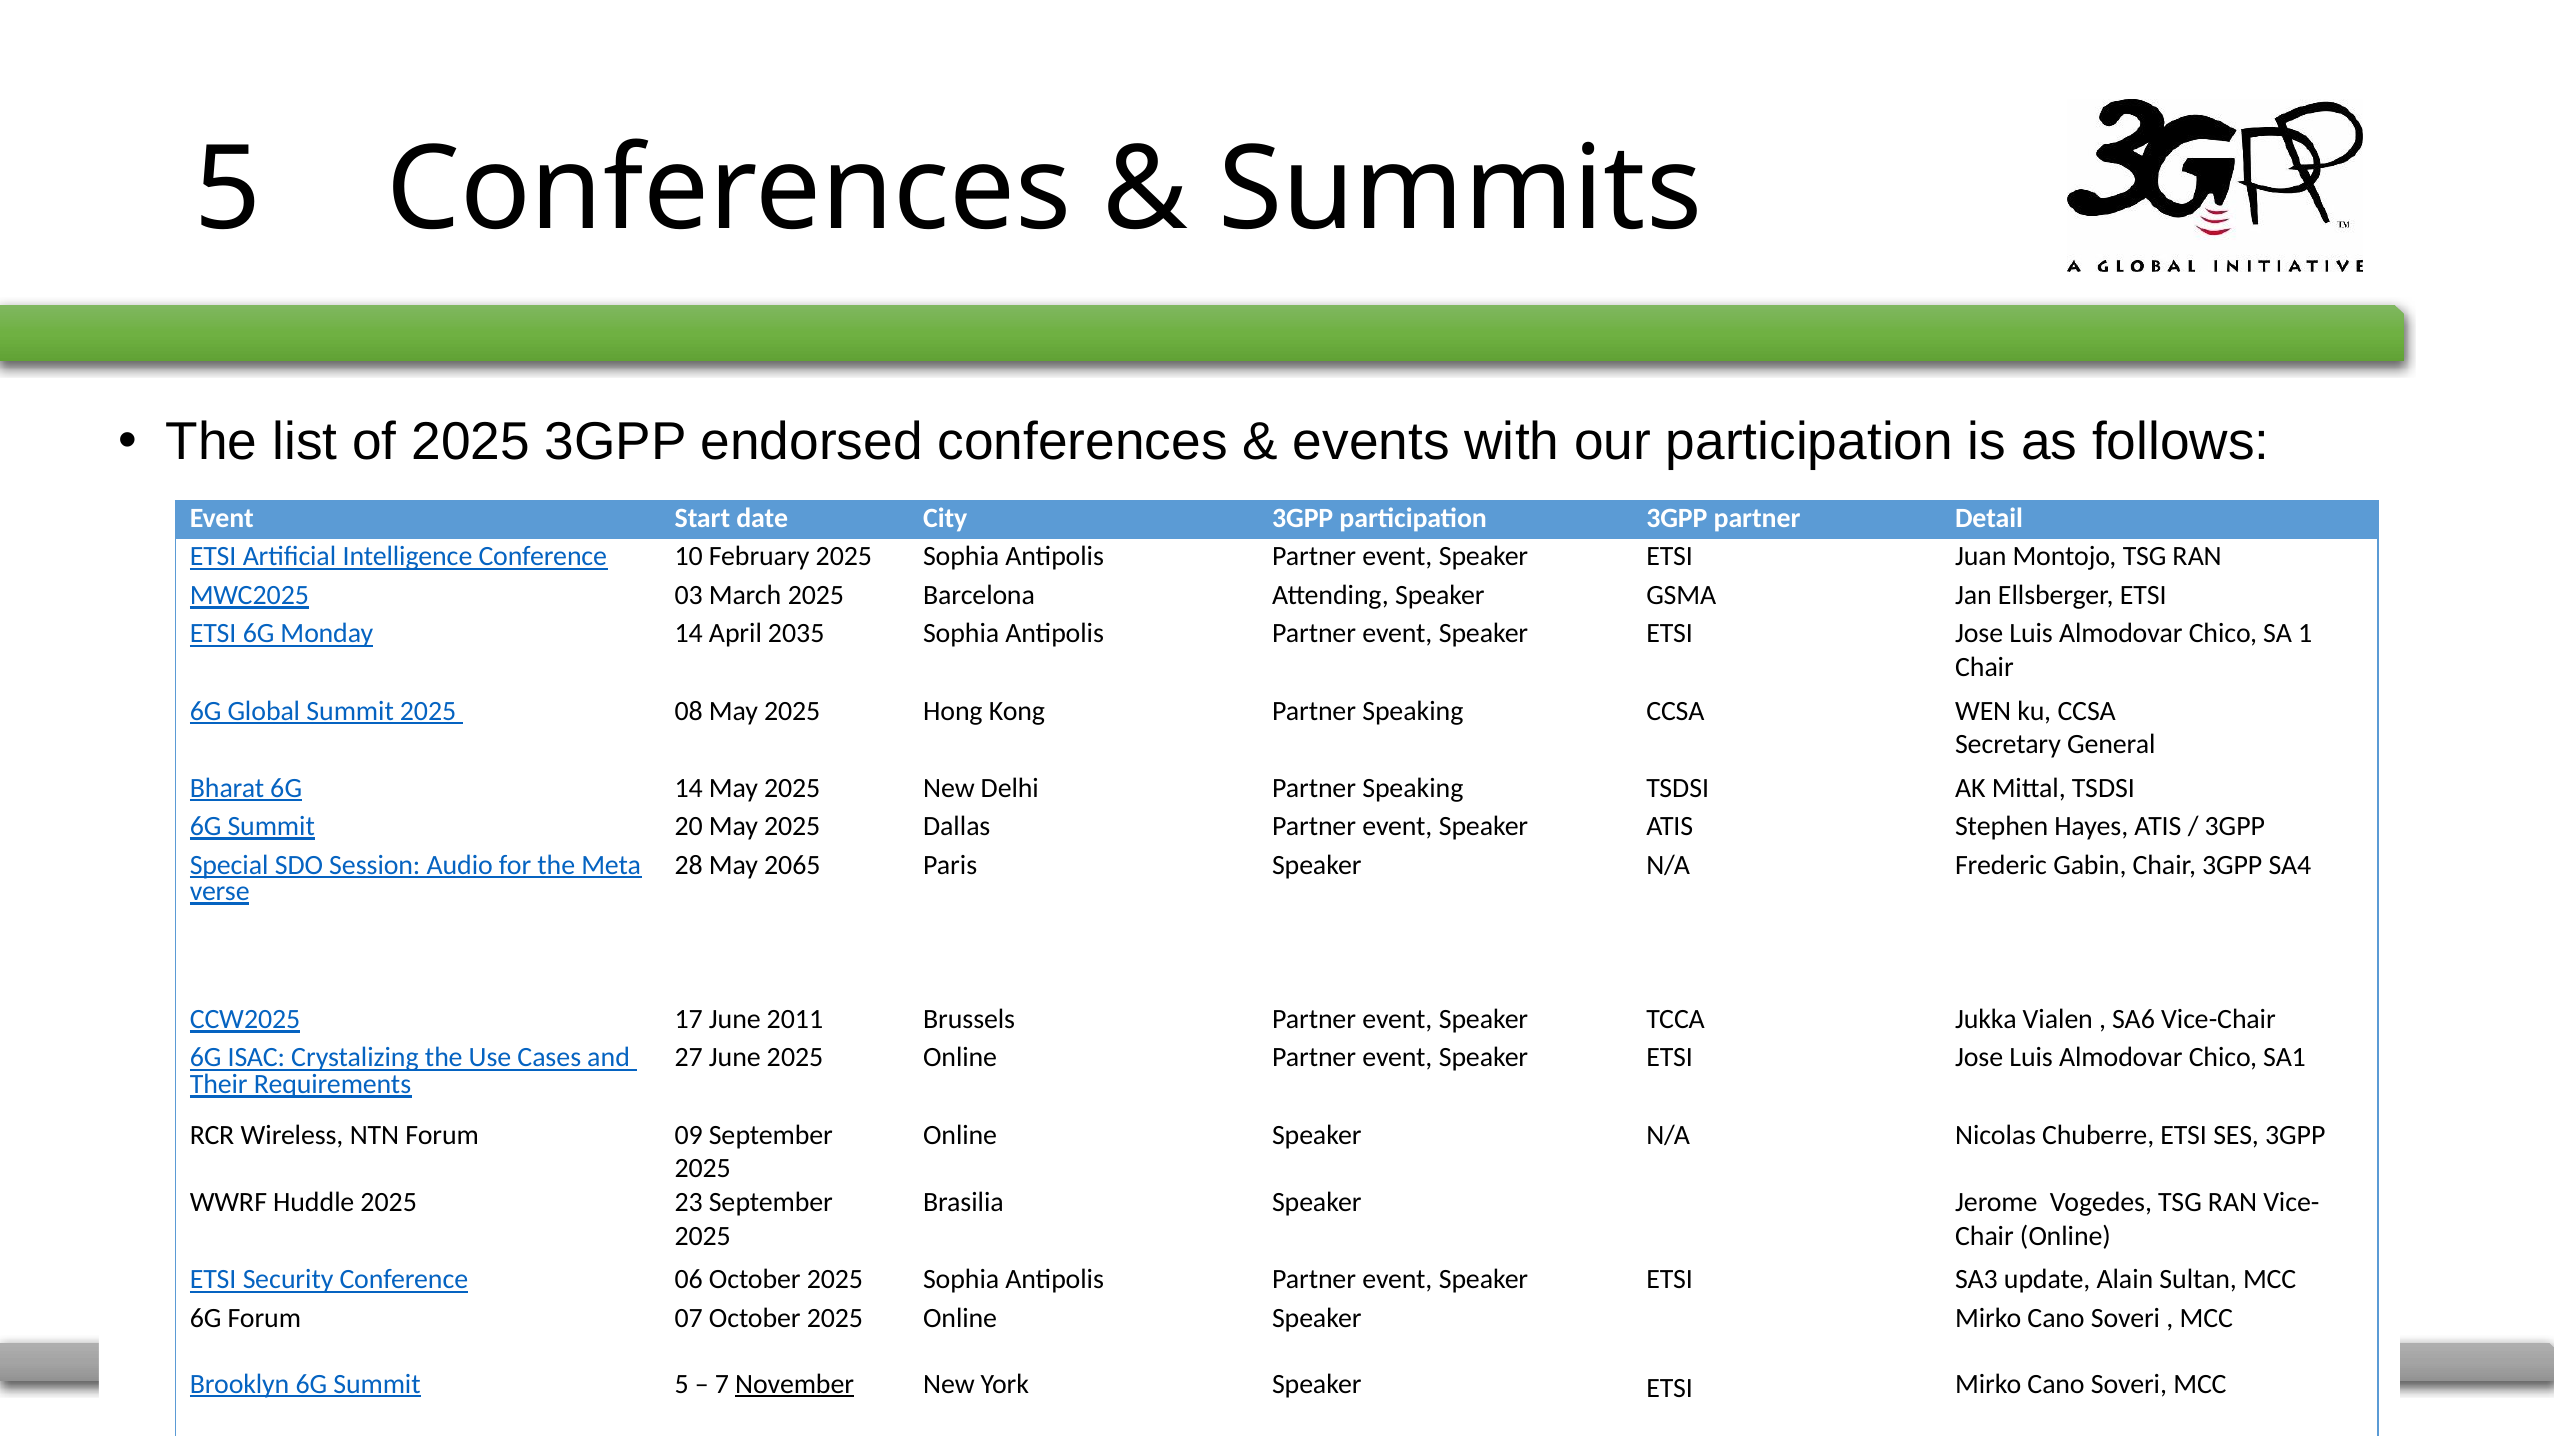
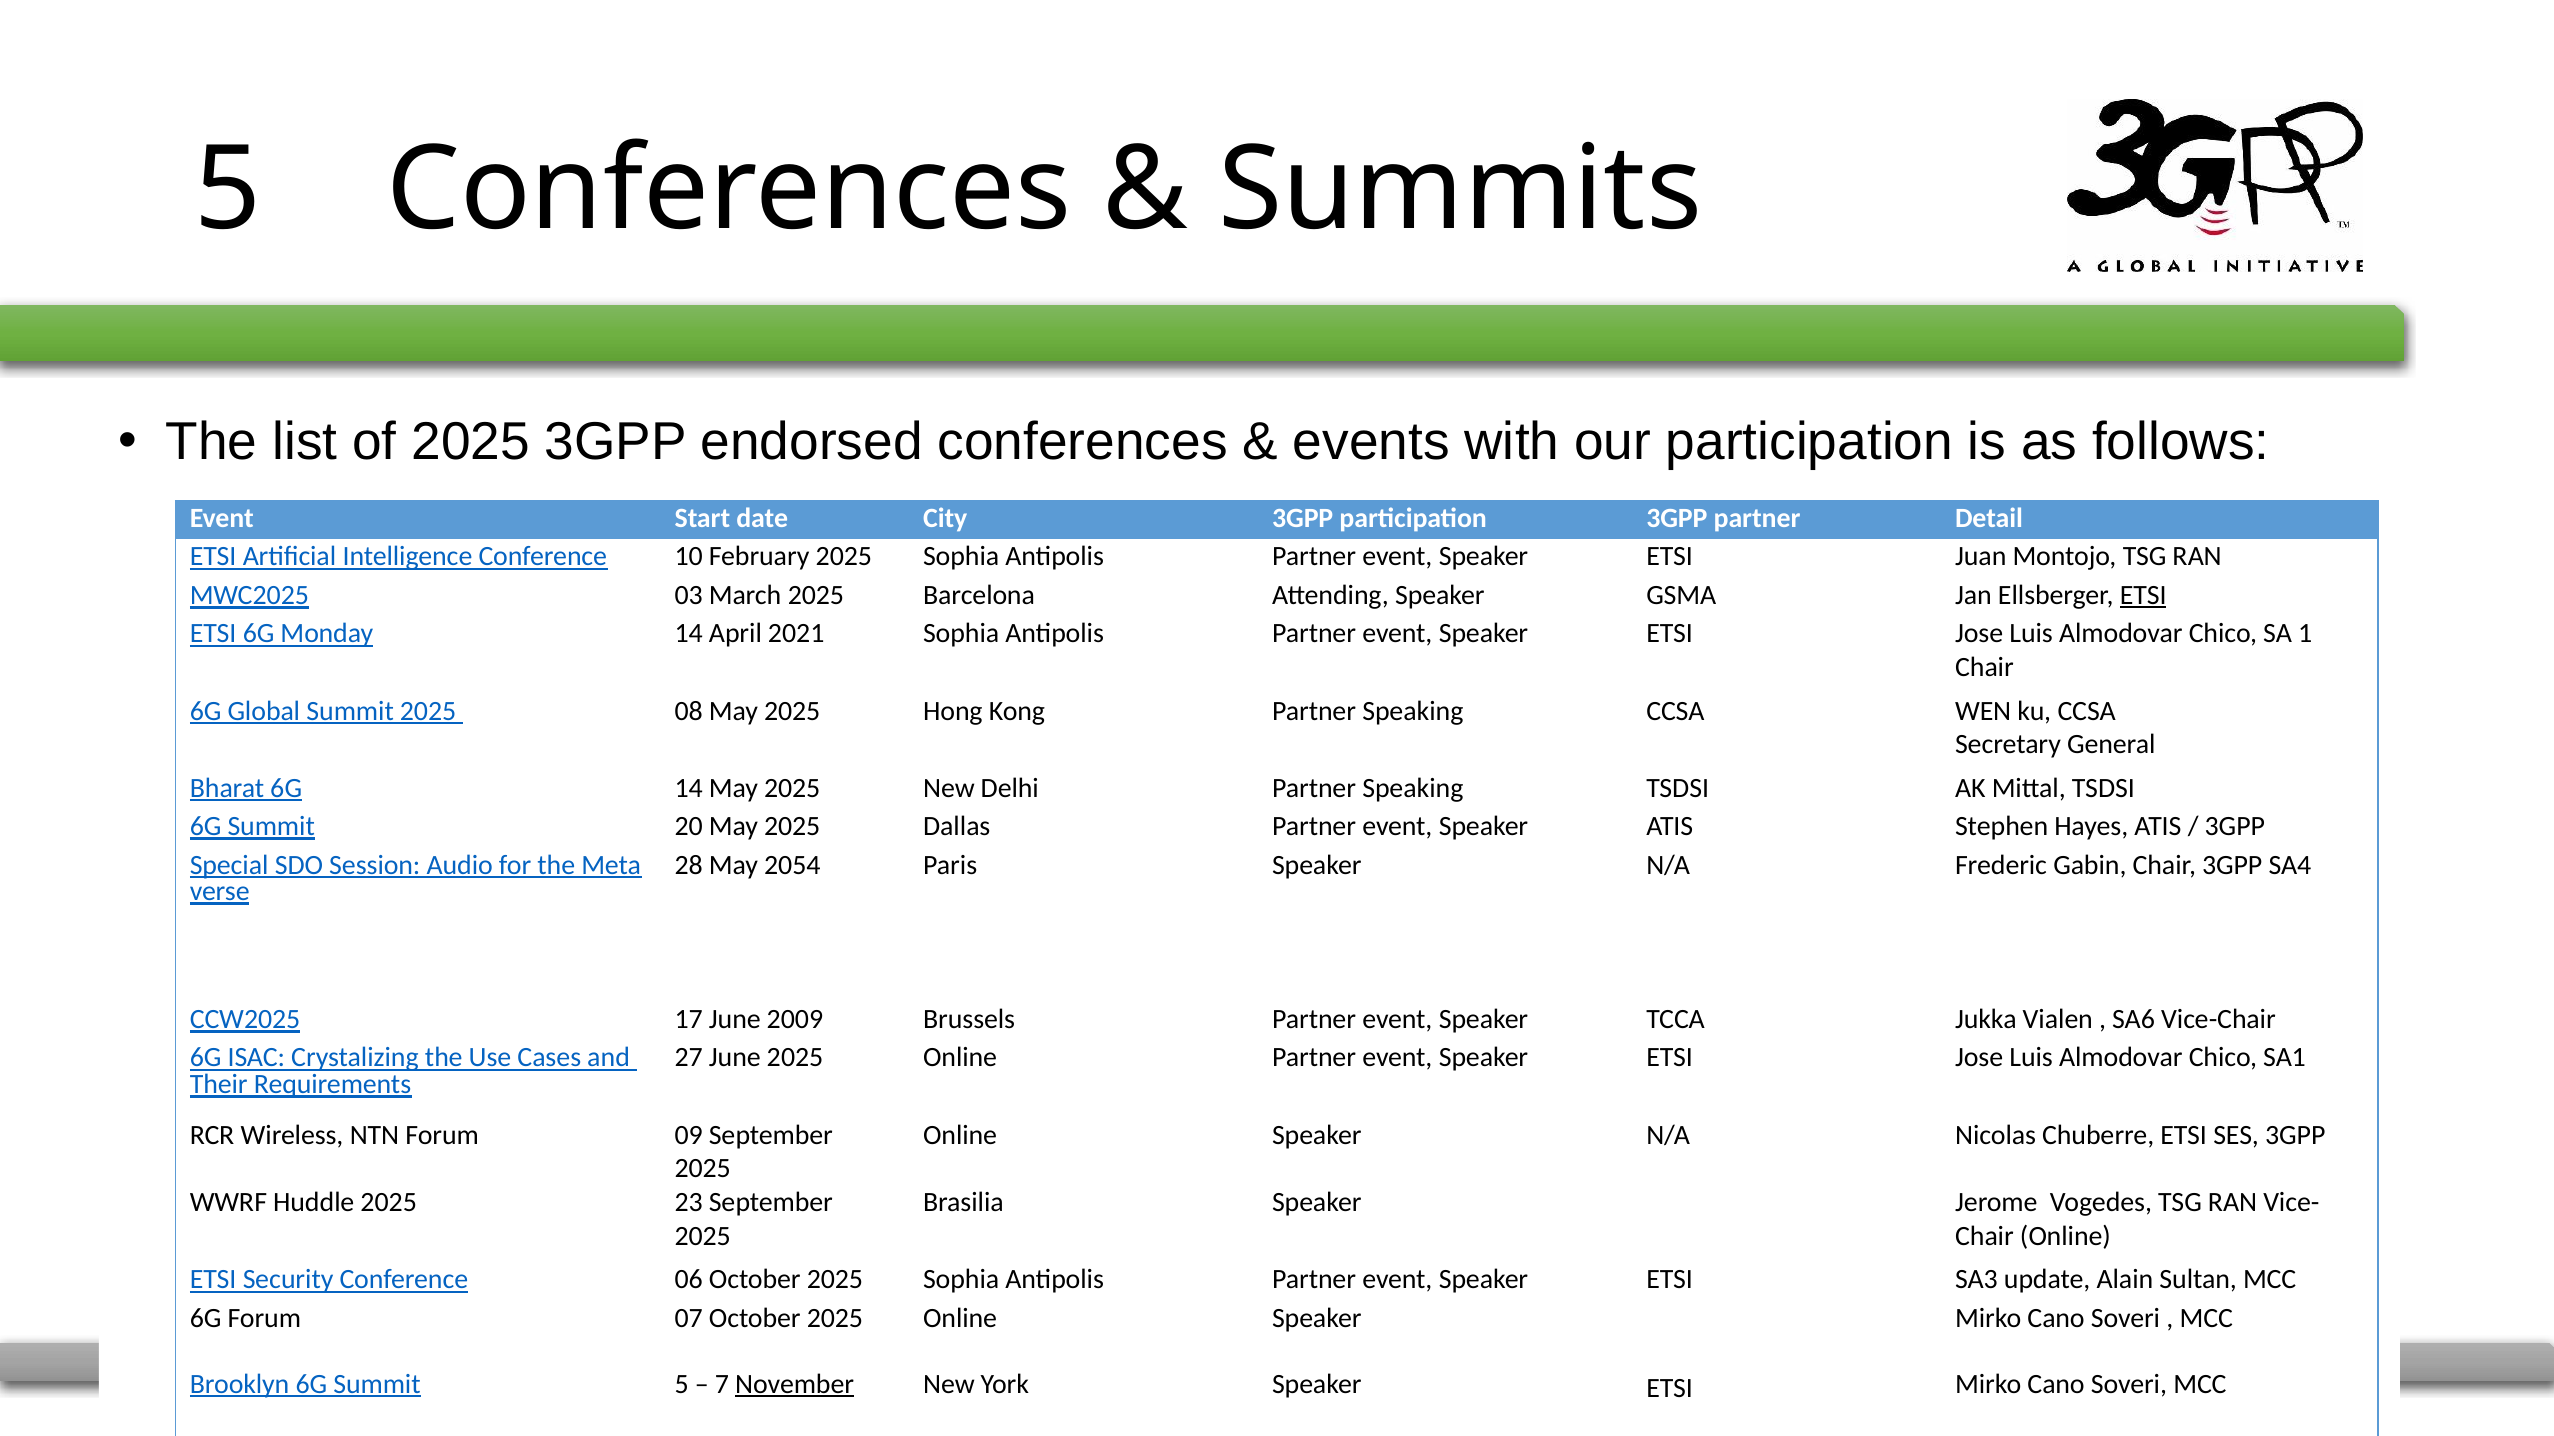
ETSI underline: none -> present (2143, 595)
2035: 2035 -> 2021 (796, 634)
2065: 2065 -> 2054 (792, 865)
2011: 2011 -> 2009 (795, 1020)
